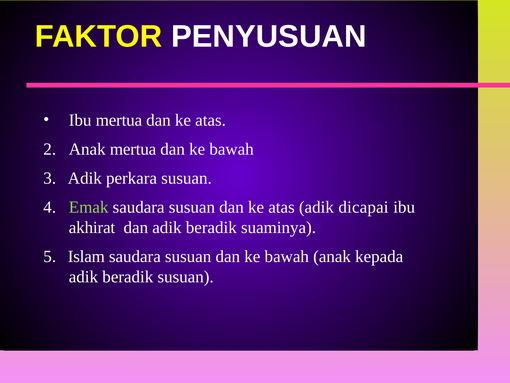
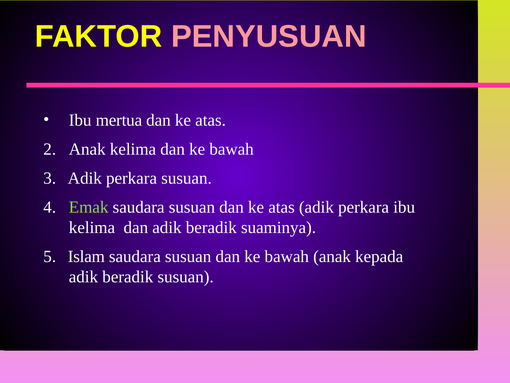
PENYUSUAN colour: white -> pink (269, 37)
Anak mertua: mertua -> kelima (133, 149)
atas adik dicapai: dicapai -> perkara (364, 207)
akhirat: akhirat -> kelima (92, 227)
